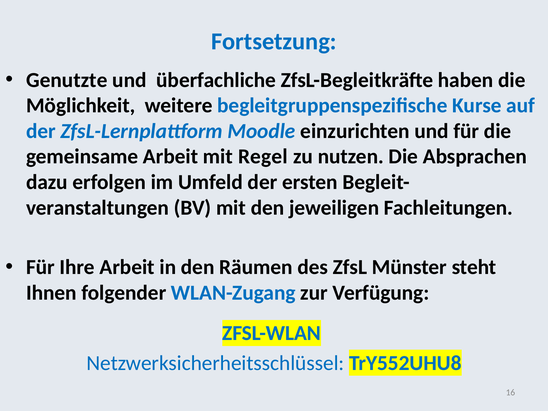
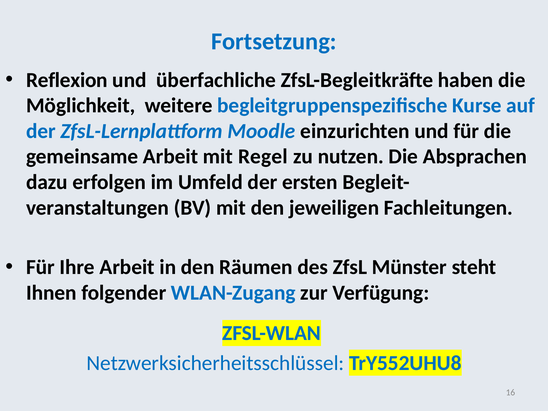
Genutzte: Genutzte -> Reflexion (67, 80)
